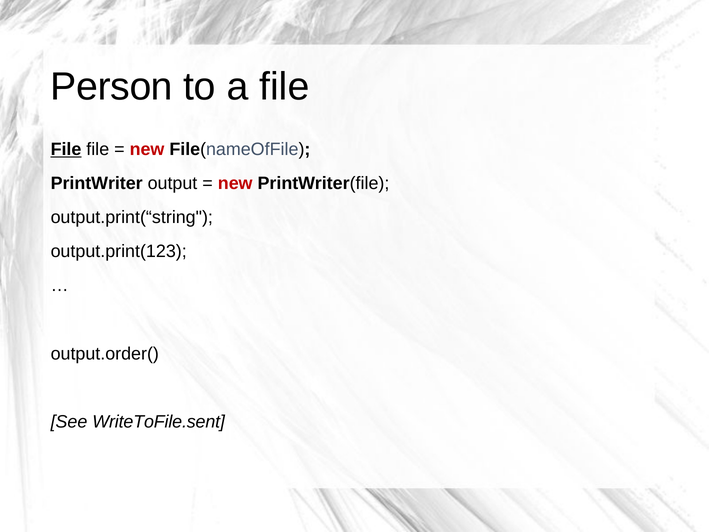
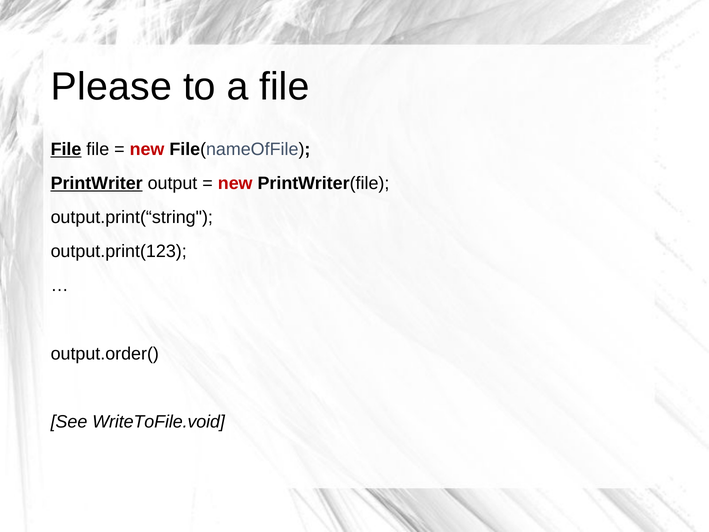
Person: Person -> Please (111, 87)
PrintWriter underline: none -> present (97, 183)
WriteToFile.sent: WriteToFile.sent -> WriteToFile.void (159, 422)
